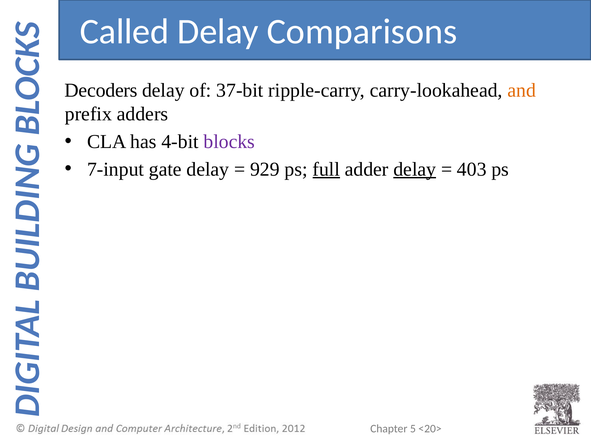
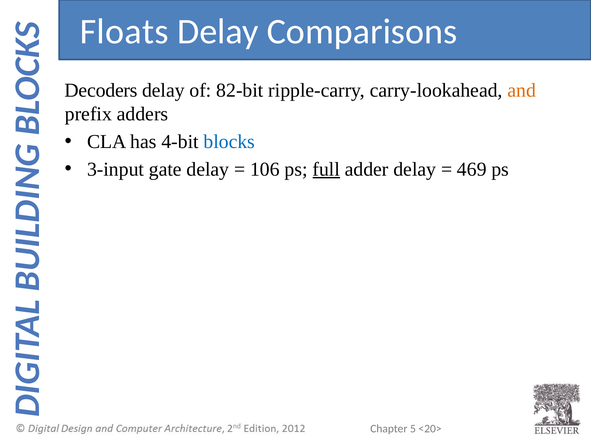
Called: Called -> Floats (124, 32)
37-bit: 37-bit -> 82-bit (240, 91)
blocks colour: purple -> blue (229, 142)
7-input: 7-input -> 3-input (116, 169)
929: 929 -> 106 (265, 169)
delay underline: present -> none (415, 169)
403: 403 -> 469 (472, 169)
